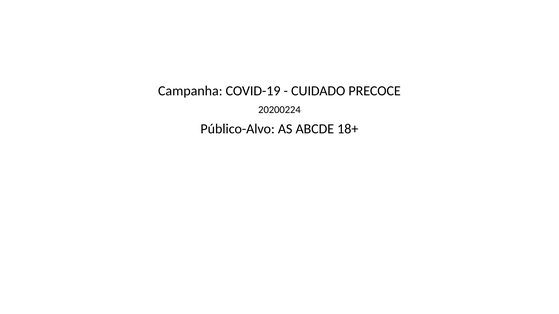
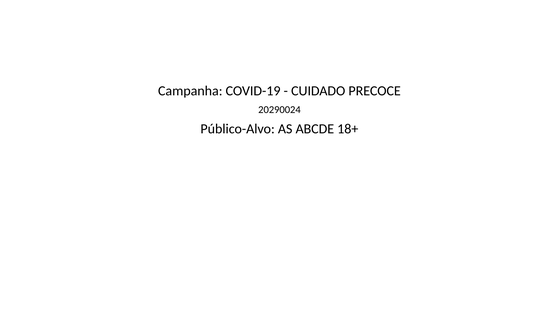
20200224: 20200224 -> 20290024 (279, 110)
